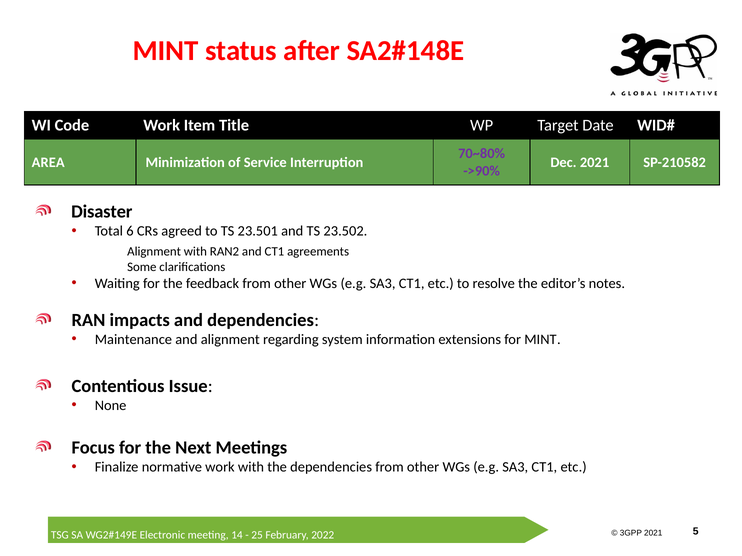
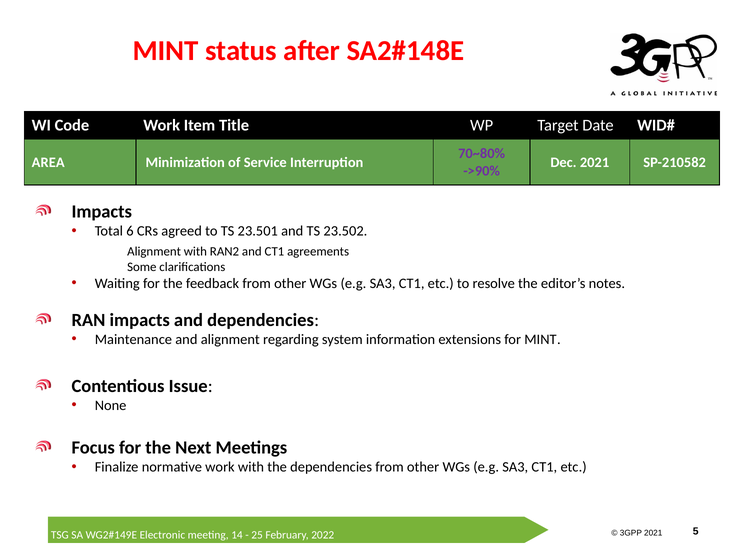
Disaster: Disaster -> Impacts (102, 212)
